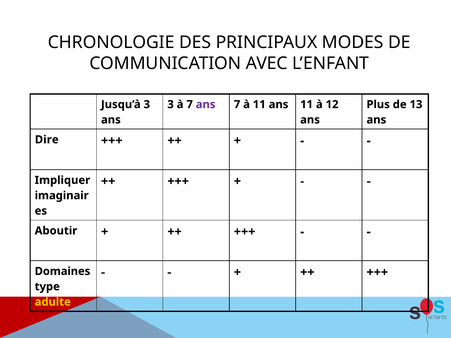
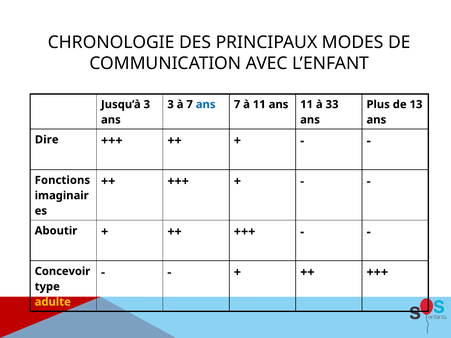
ans colour: purple -> blue (206, 105)
12: 12 -> 33 (332, 105)
Impliquer: Impliquer -> Fonctions (62, 180)
Domaines: Domaines -> Concevoir (62, 271)
